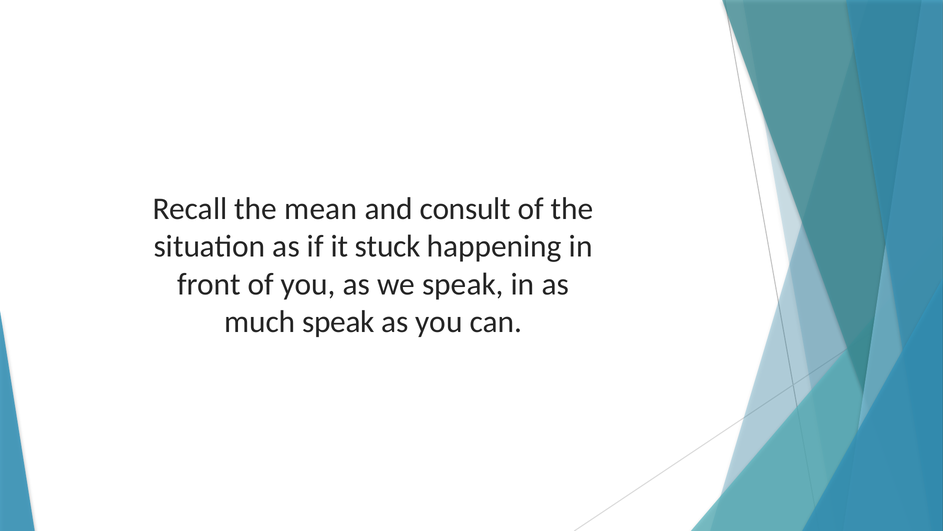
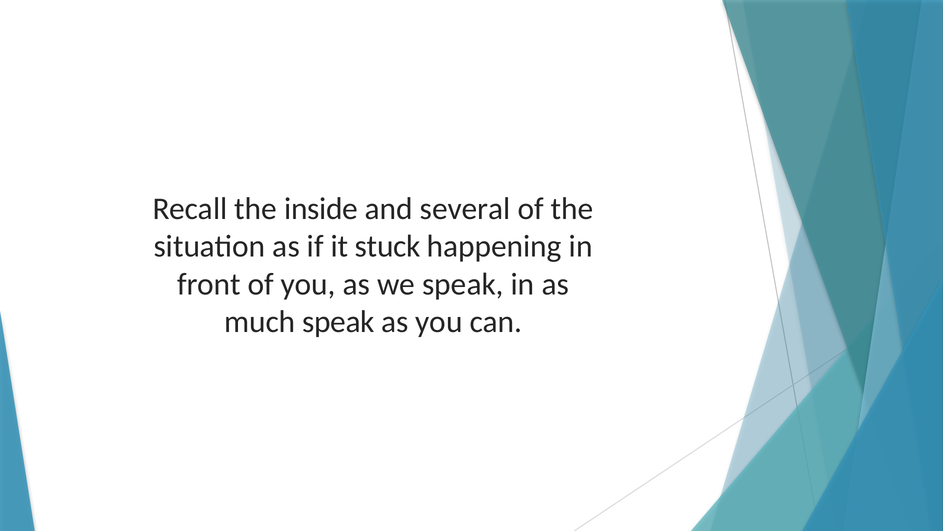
mean: mean -> inside (321, 208)
consult: consult -> several (465, 208)
